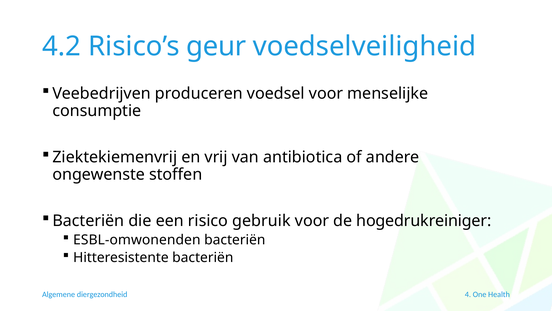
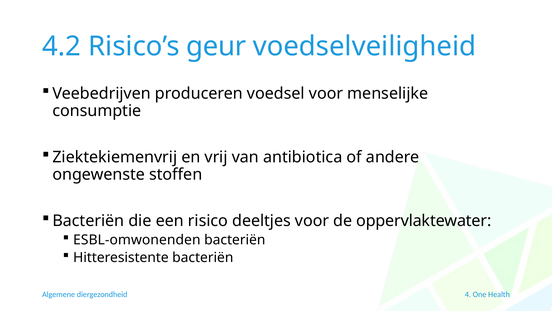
gebruik: gebruik -> deeltjes (261, 220)
hogedrukreiniger: hogedrukreiniger -> oppervlaktewater (424, 220)
